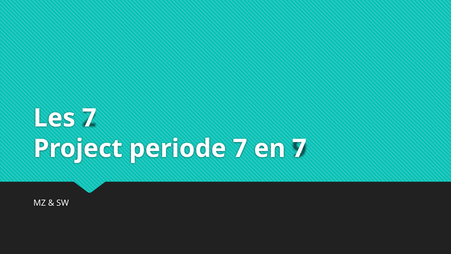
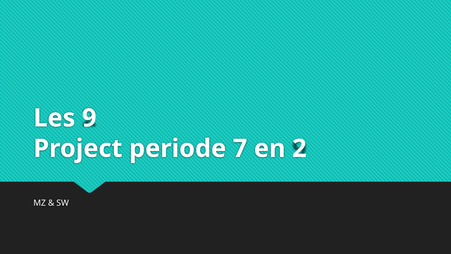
Les 7: 7 -> 9 (89, 118)
en 7: 7 -> 2 (299, 148)
